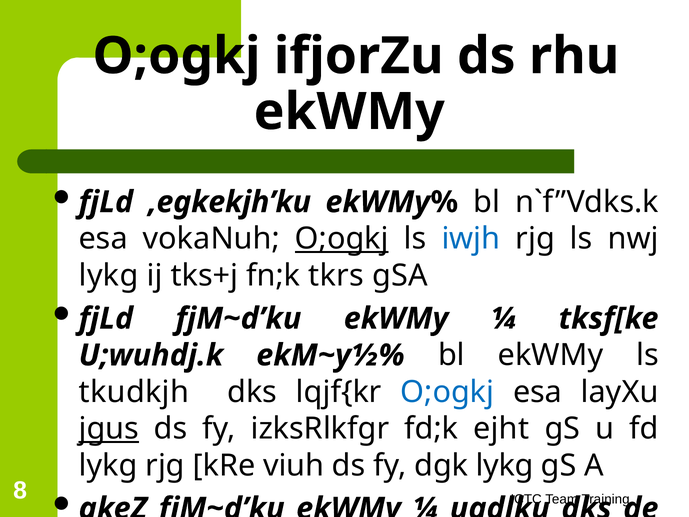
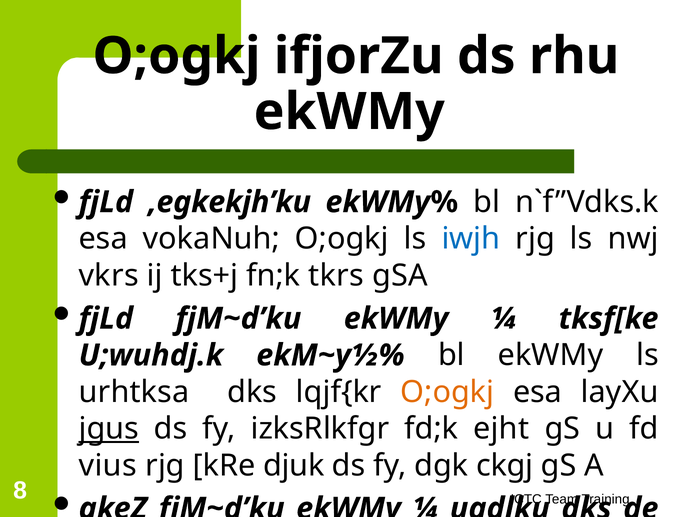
O;ogkj underline: present -> none (342, 239)
lykg: lykg -> vkrs (109, 275)
tkudkjh: tkudkjh -> urhtksa (134, 392)
O;ogkj colour: blue -> orange (447, 392)
lykg: lykg -> vius (108, 465)
viuh: viuh -> djuk (294, 465)
dgk lykg: lykg -> ckgj (505, 465)
